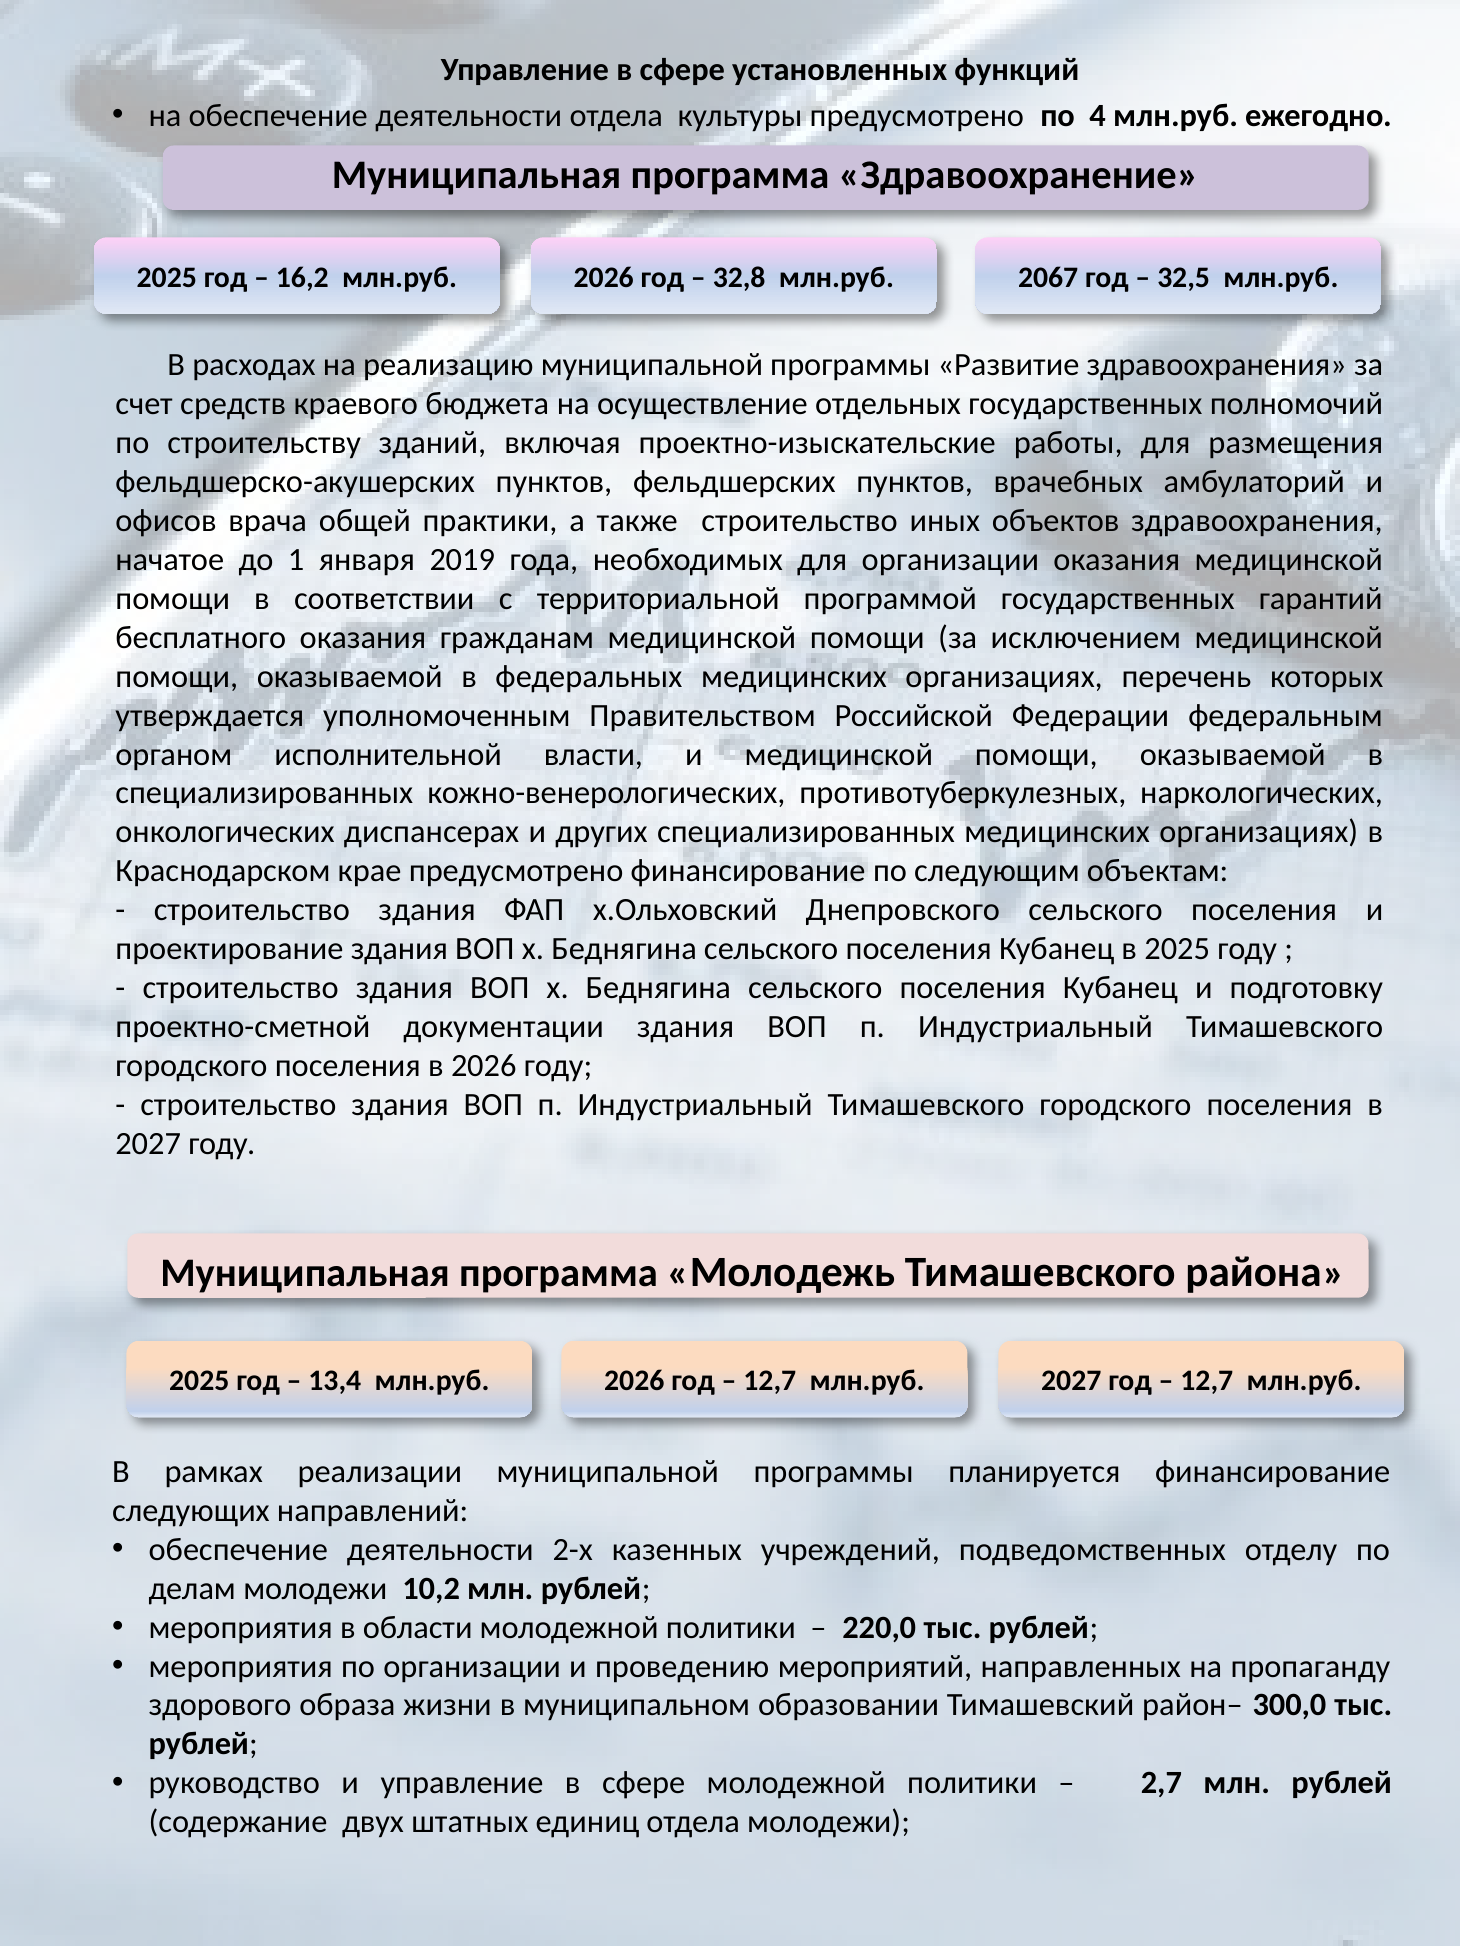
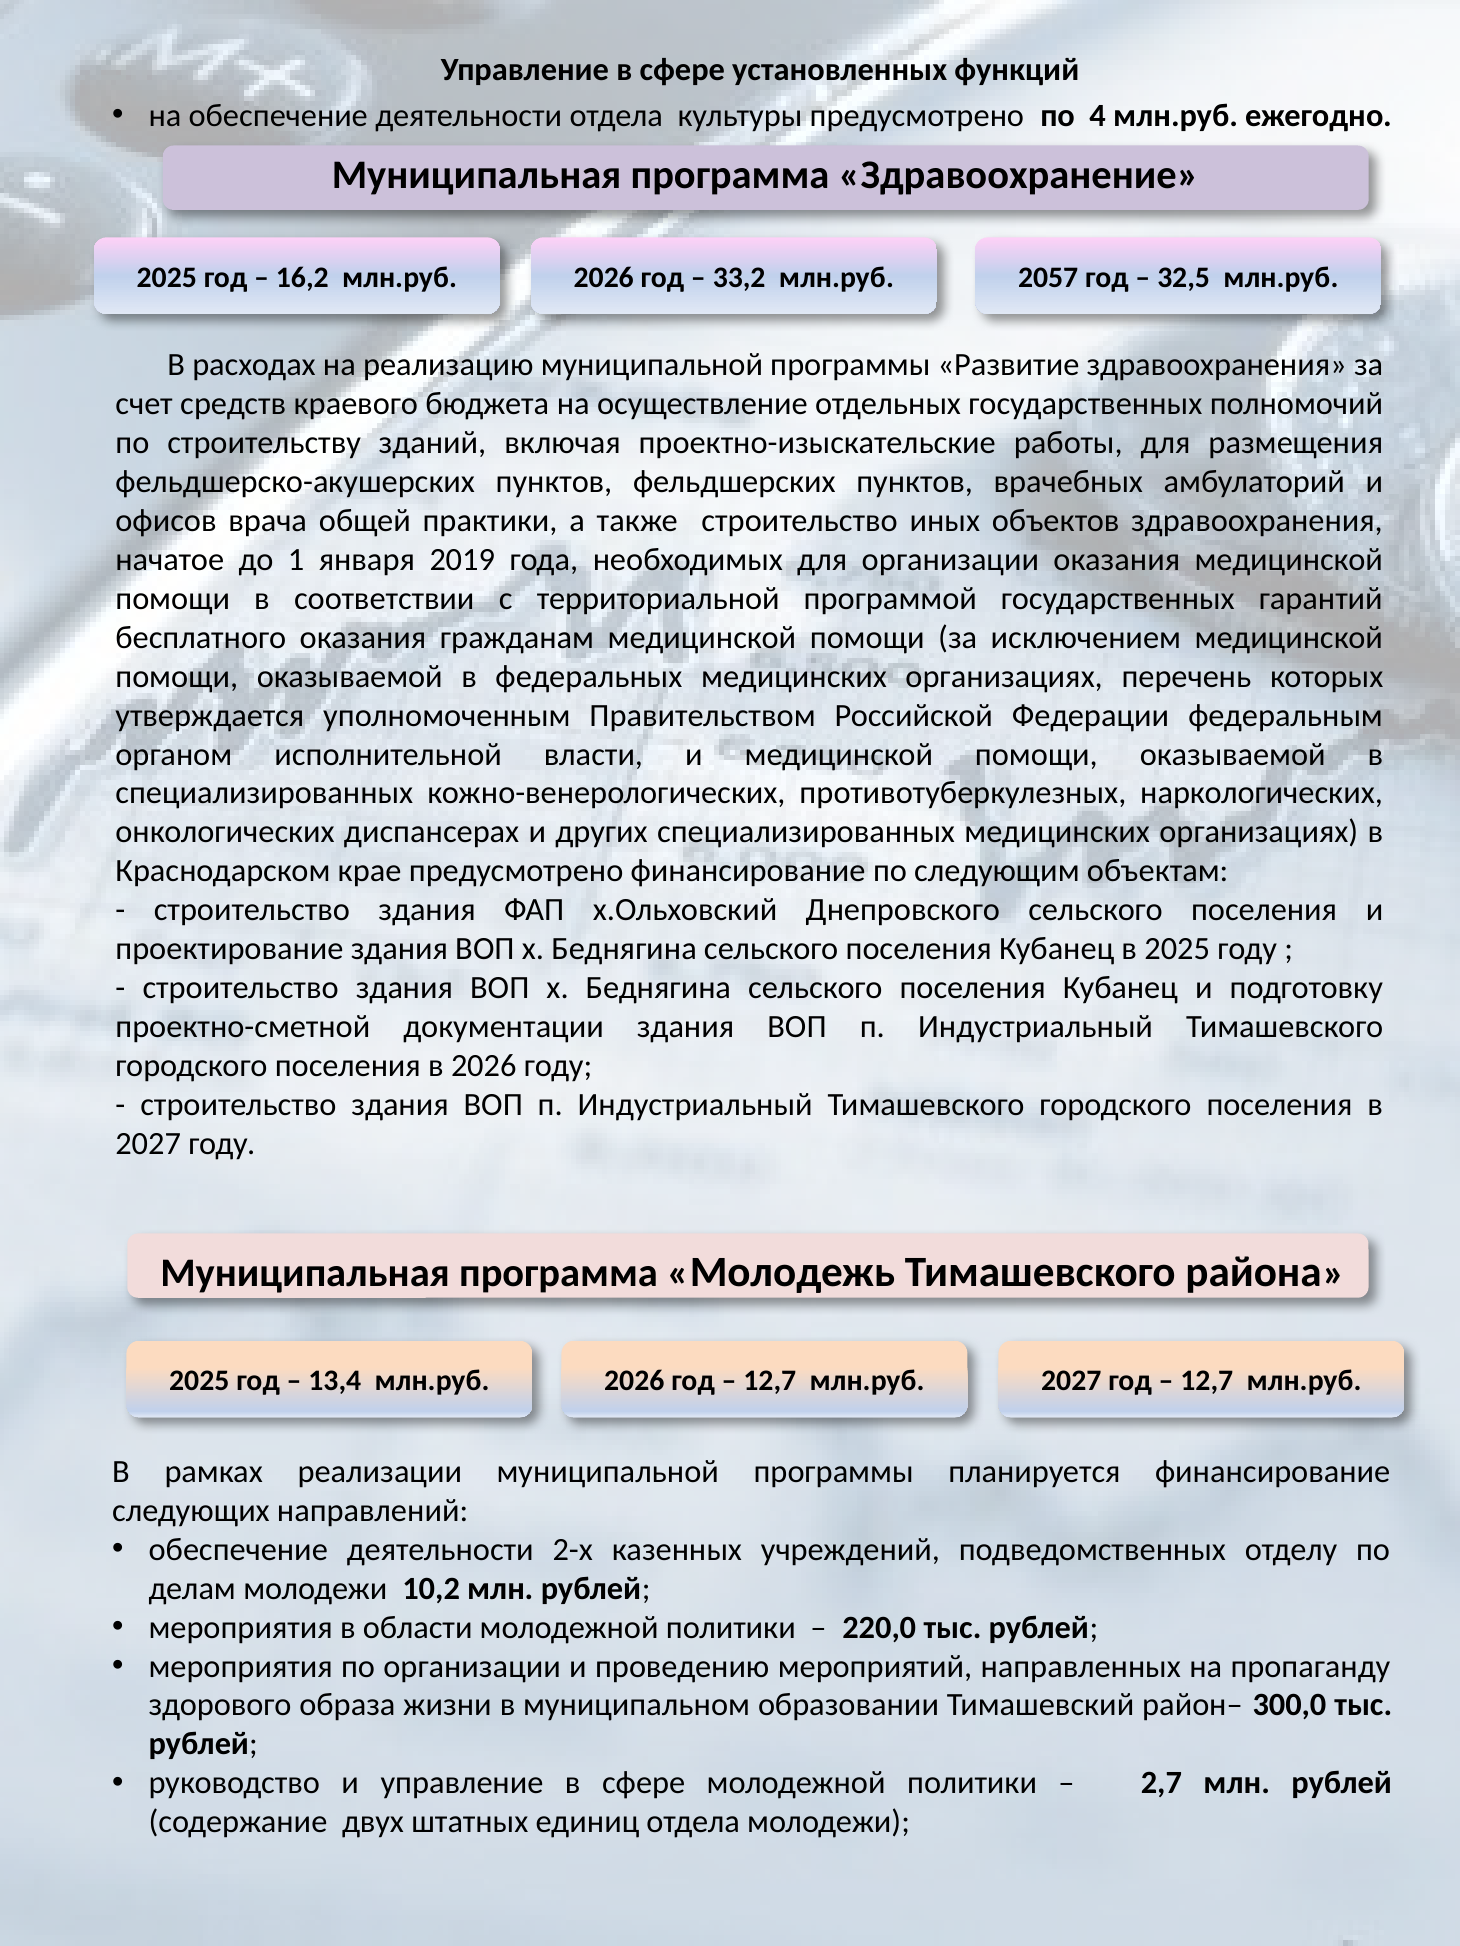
32,8: 32,8 -> 33,2 (739, 278)
2067: 2067 -> 2057 (1048, 278)
